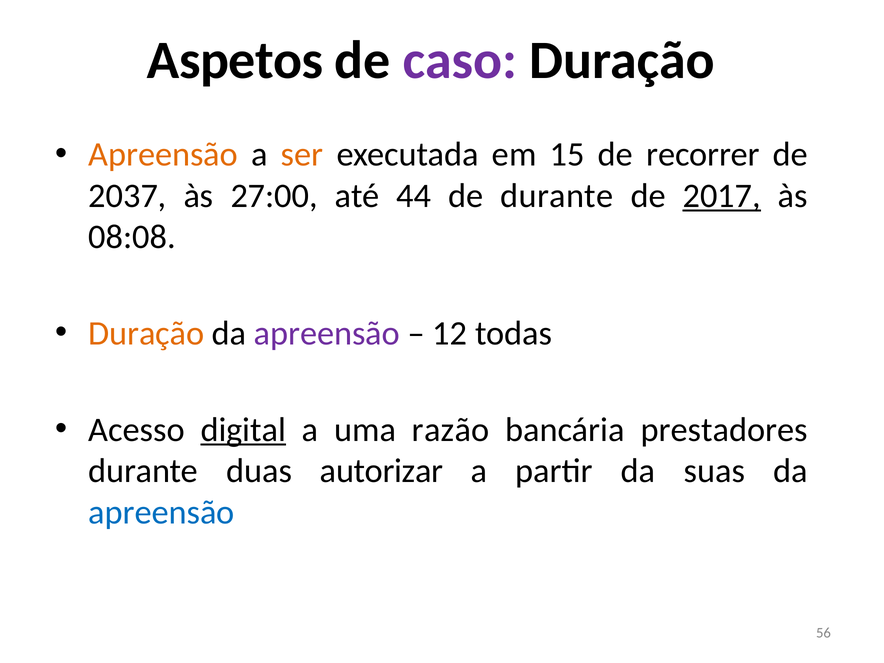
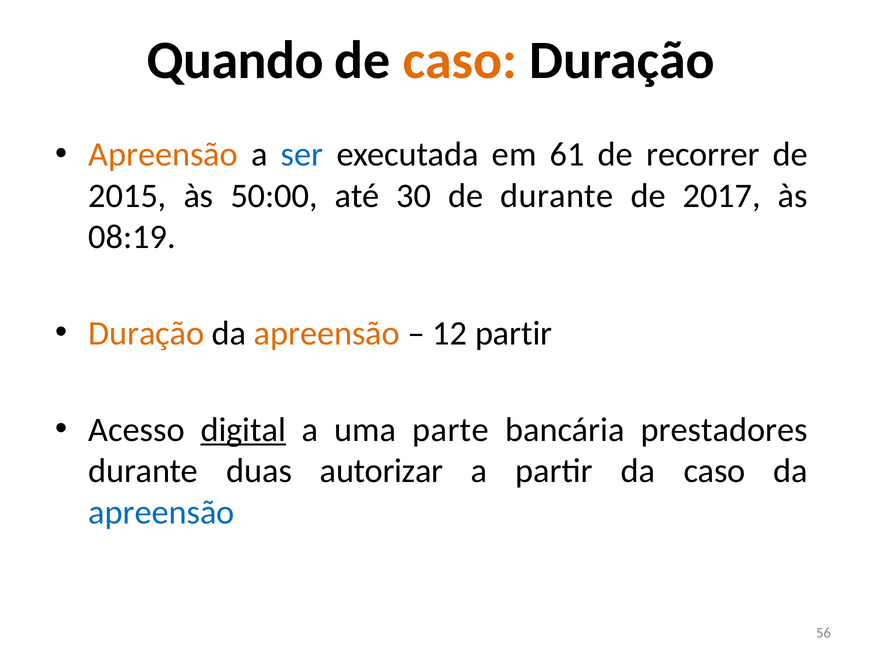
Aspetos: Aspetos -> Quando (235, 60)
caso colour: purple -> orange (460, 60)
ser colour: orange -> blue (302, 155)
15: 15 -> 61 (567, 155)
2037: 2037 -> 2015 (127, 196)
27:00: 27:00 -> 50:00 (274, 196)
44: 44 -> 30 (414, 196)
2017 underline: present -> none (722, 196)
08:08: 08:08 -> 08:19 (132, 237)
apreensão colour: purple -> orange (327, 333)
12 todas: todas -> partir (514, 333)
razão: razão -> parte (451, 430)
da suas: suas -> caso (715, 471)
